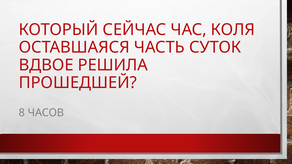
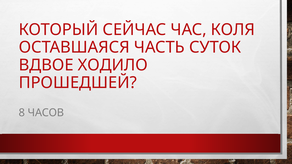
РЕШИЛА: РЕШИЛА -> ХОДИЛО (113, 65)
